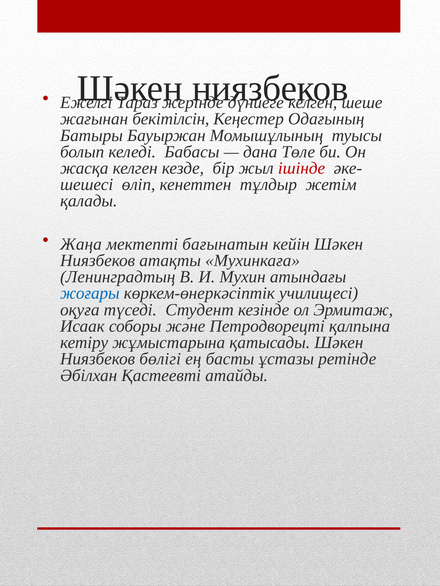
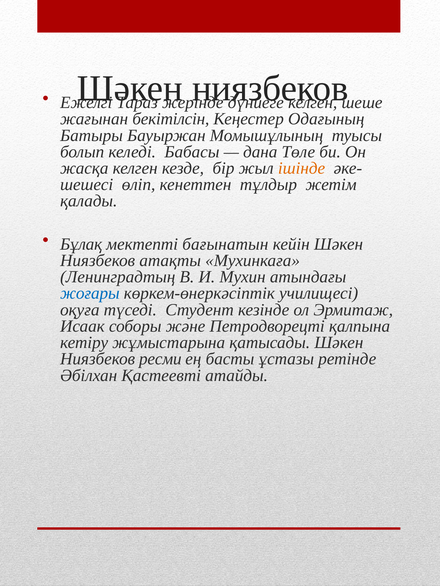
ішінде colour: red -> orange (302, 168)
Жаңа: Жаңа -> Бұлақ (81, 244)
бөлiгi: бөлiгi -> ресми (160, 359)
